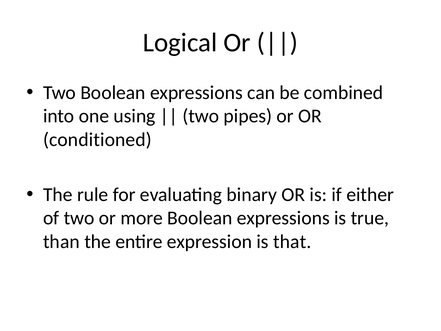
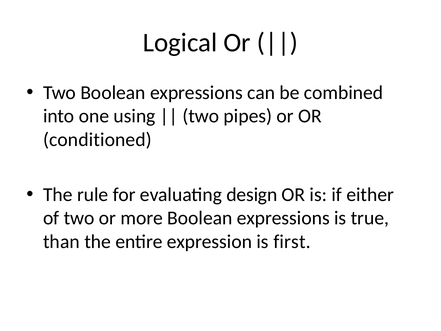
binary: binary -> design (252, 194)
that: that -> first (292, 242)
